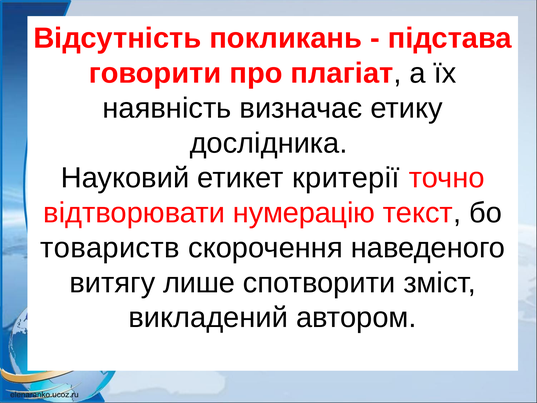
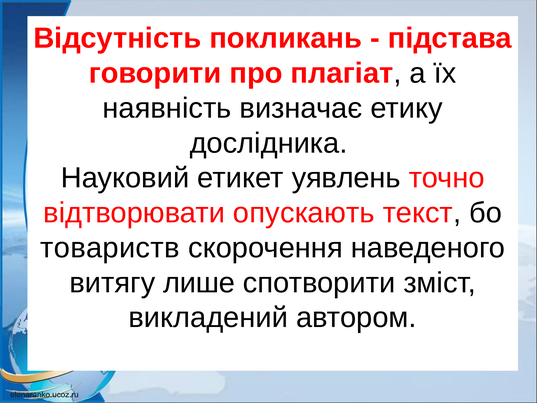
критерії: критерії -> уявлень (346, 178)
нумерацію: нумерацію -> опускають (304, 213)
